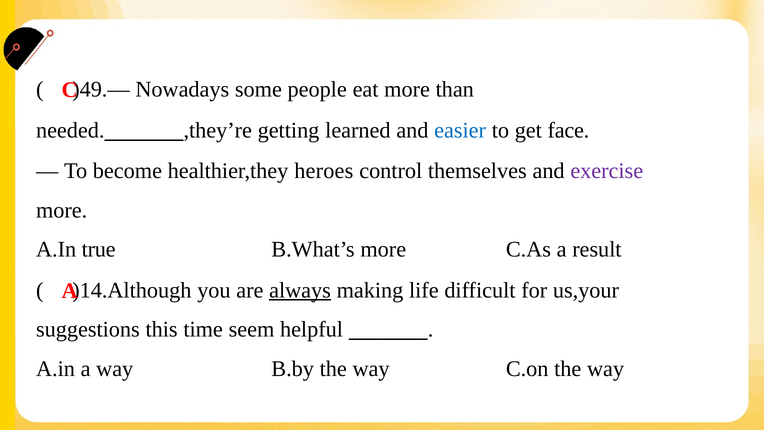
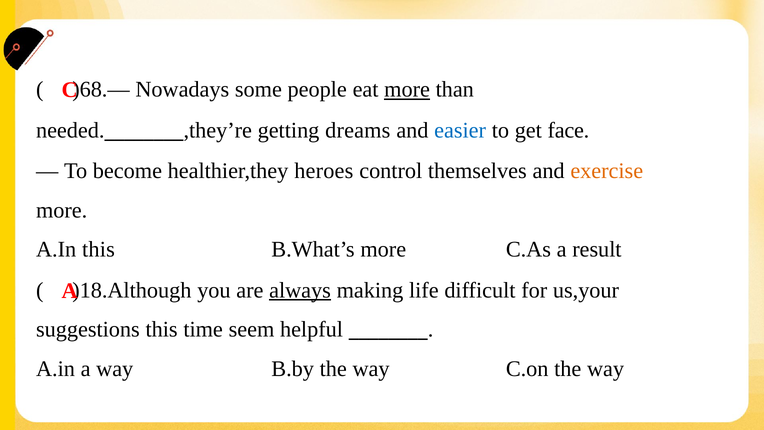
)49.—: )49.— -> )68.— (101, 89)
more underline: none -> present (407, 89)
learned: learned -> dreams (358, 130)
exercise colour: purple -> orange (607, 171)
A.In true: true -> this (98, 249)
)14.Although: )14.Although -> )18.Although (132, 290)
